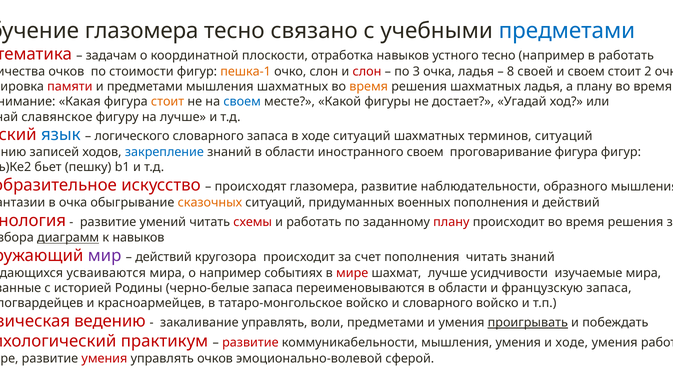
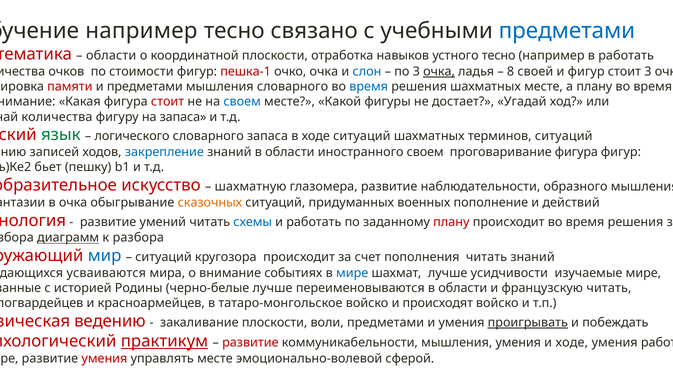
глазомера: глазомера -> например (141, 31)
задачам: задачам -> области (111, 56)
пешка-1 colour: orange -> red (246, 72)
очко слон: слон -> очка (324, 72)
слон colour: red -> blue (367, 72)
очка underline: none -> present (439, 72)
и своем: своем -> фигур (586, 72)
стоит 2: 2 -> 3 (648, 72)
мышления шахматных: шахматных -> словарного (293, 87)
время colour: orange -> blue (369, 87)
шахматных ладья: ладья -> месте (544, 87)
стоит colour: orange -> red (168, 102)
славянское: славянское -> количества (57, 117)
на лучше: лучше -> запаса (183, 117)
язык colour: blue -> green (61, 135)
происходят: происходят -> шахматную (251, 187)
военных пополнения: пополнения -> пополнение (491, 203)
схемы colour: red -> blue (253, 222)
к навыков: навыков -> разбора (138, 238)
мир colour: purple -> blue (105, 256)
действий: действий -> ситуаций (164, 258)
о например: например -> внимание (230, 274)
мире colour: red -> blue (352, 274)
изучаемые мира: мира -> мире (643, 274)
черно-белые запаса: запаса -> лучше (273, 289)
французскую запаса: запаса -> читать (609, 289)
и словарного: словарного -> происходят (438, 304)
закаливание управлять: управлять -> плоскости (275, 323)
практикум underline: none -> present (164, 342)
управлять очков: очков -> месте (215, 359)
